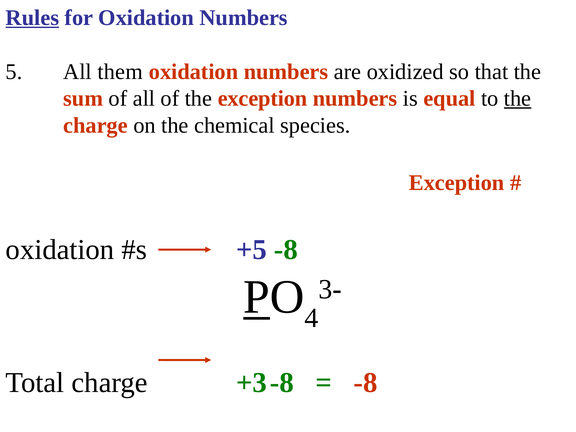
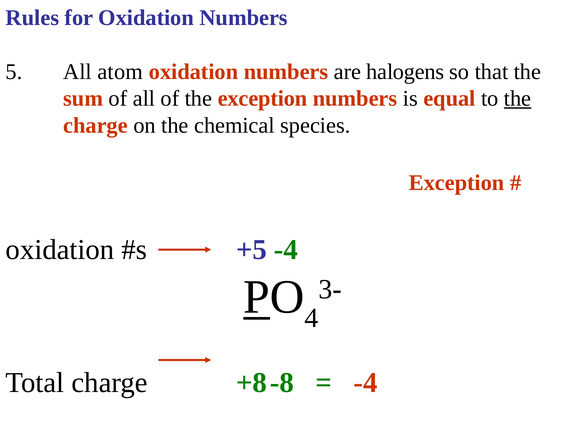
Rules underline: present -> none (32, 18)
them: them -> atom (120, 72)
oxidized: oxidized -> halogens (405, 72)
+5 -8: -8 -> -4 (286, 250)
+3: +3 -> +8 (251, 383)
-8: -8 -> -4 (365, 383)
